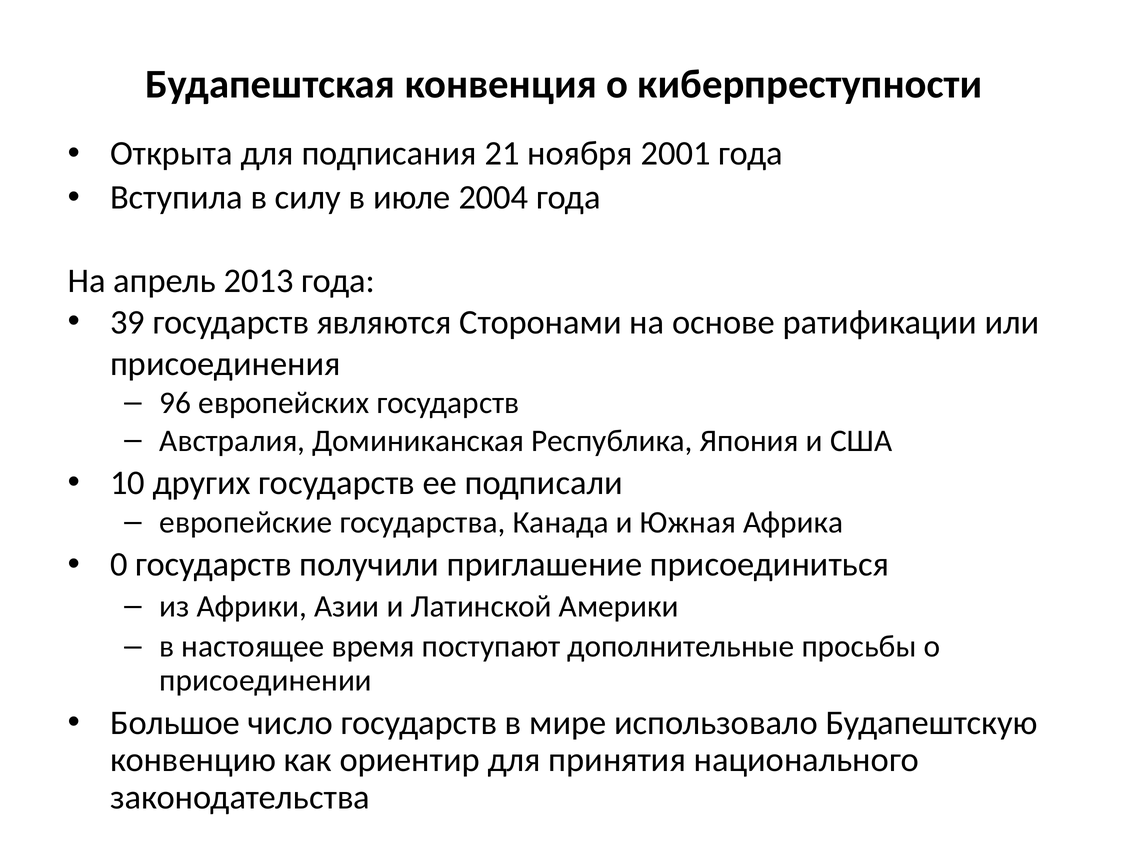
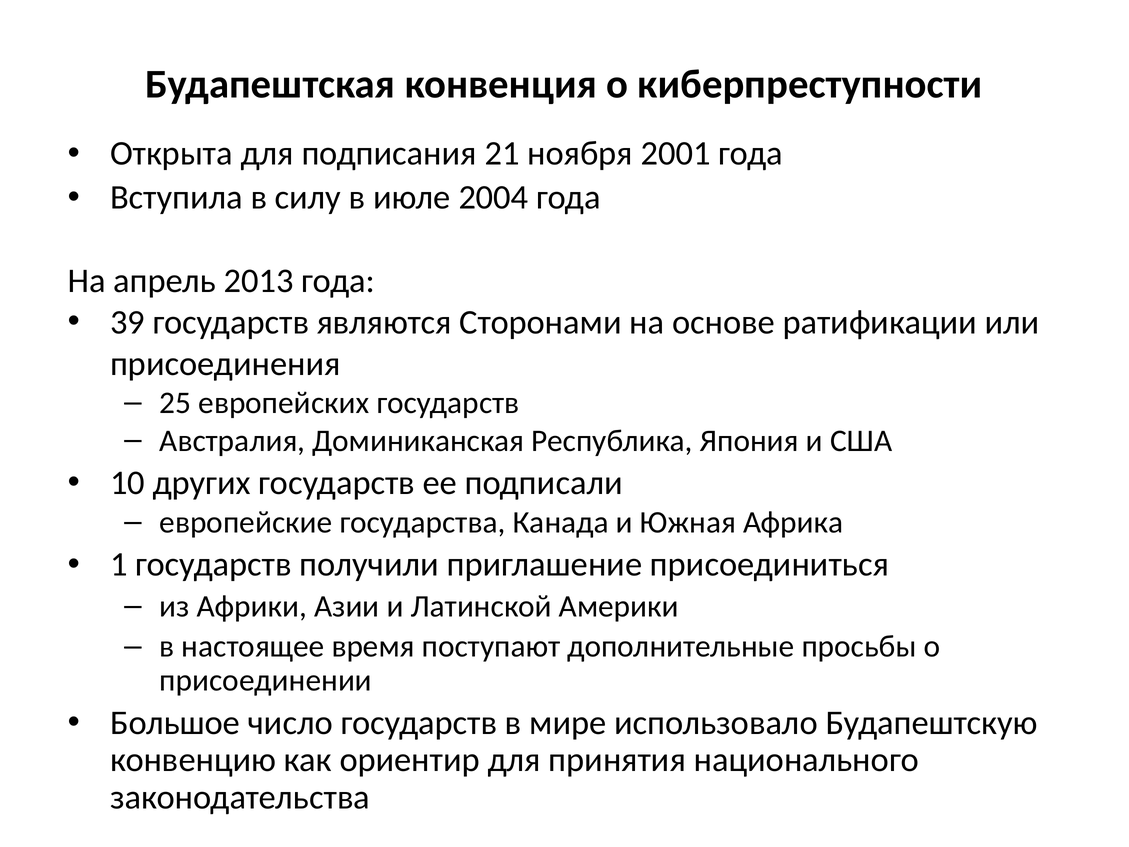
96: 96 -> 25 (175, 403)
0: 0 -> 1 (119, 564)
